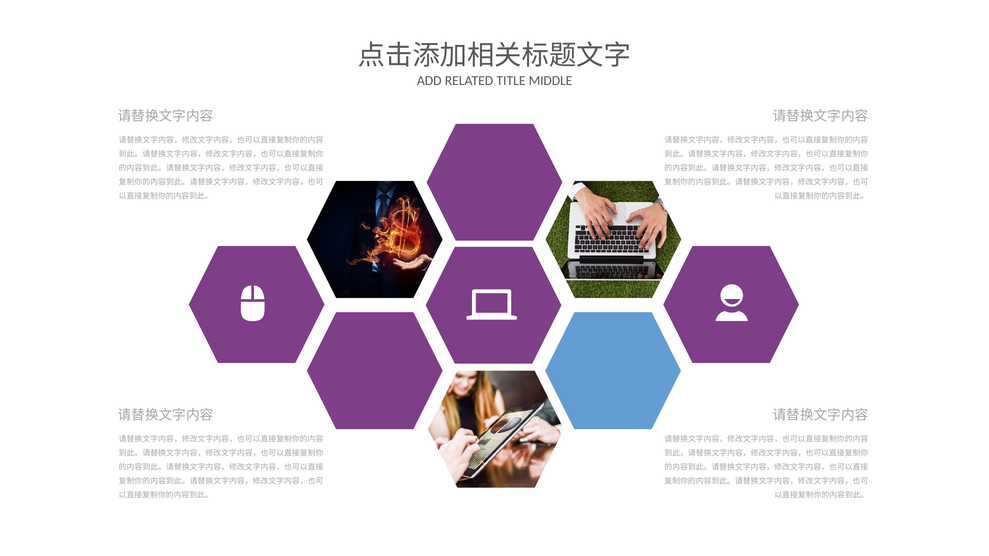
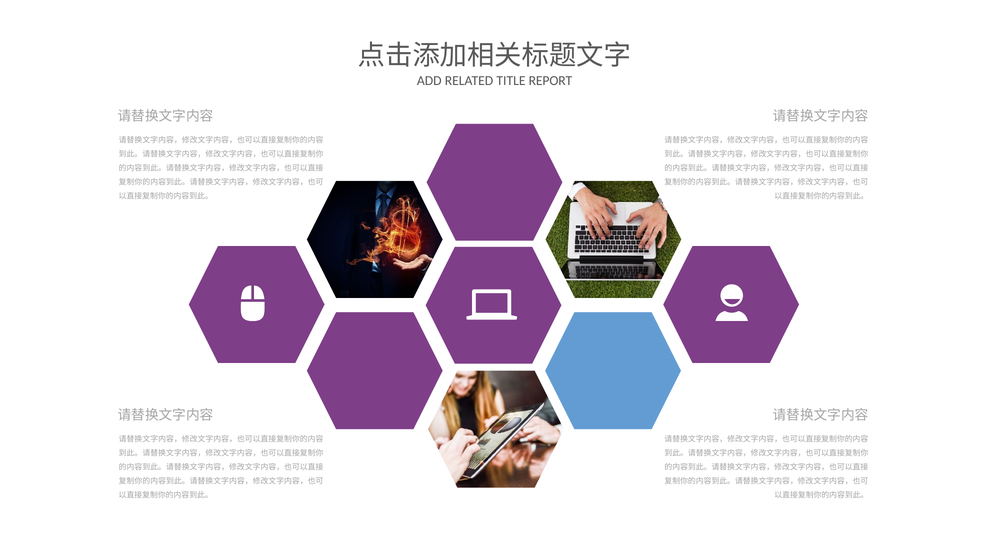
MIDDLE: MIDDLE -> REPORT (550, 81)
